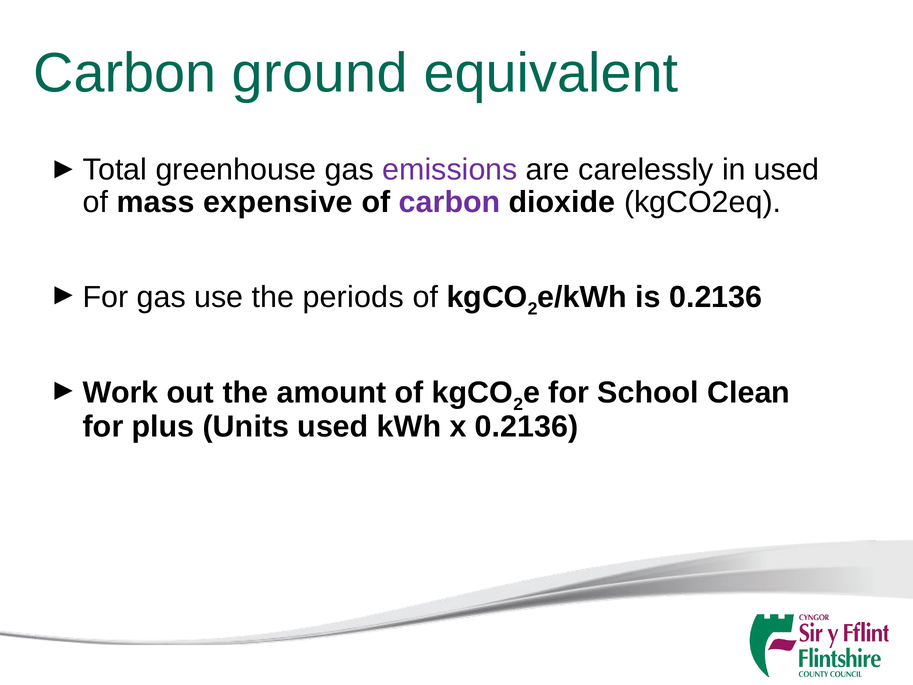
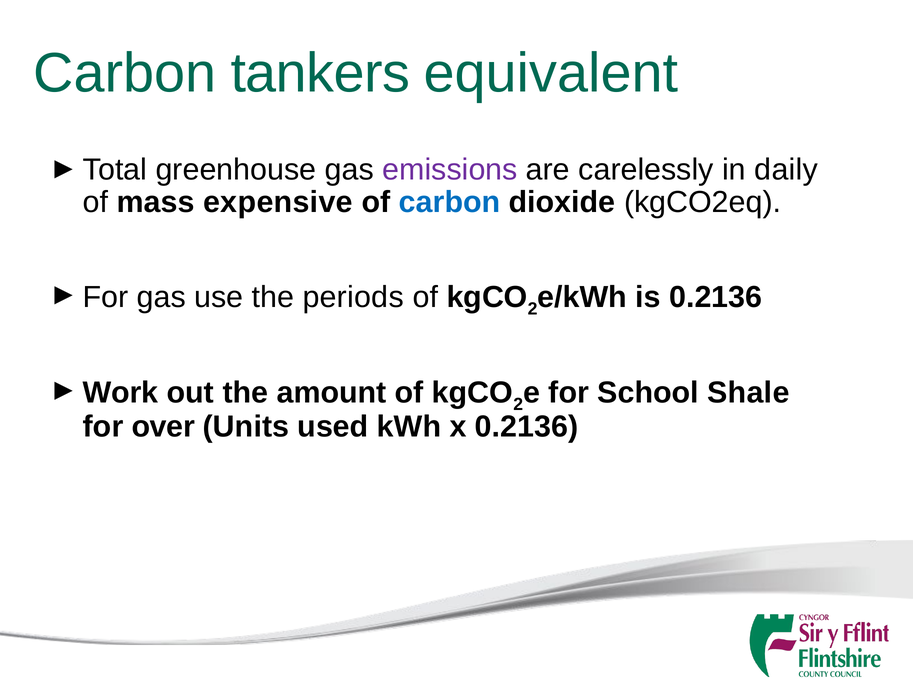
ground: ground -> tankers (320, 74)
in used: used -> daily (786, 169)
carbon colour: purple -> blue (450, 202)
Clean: Clean -> Shale (748, 393)
plus: plus -> over (163, 426)
